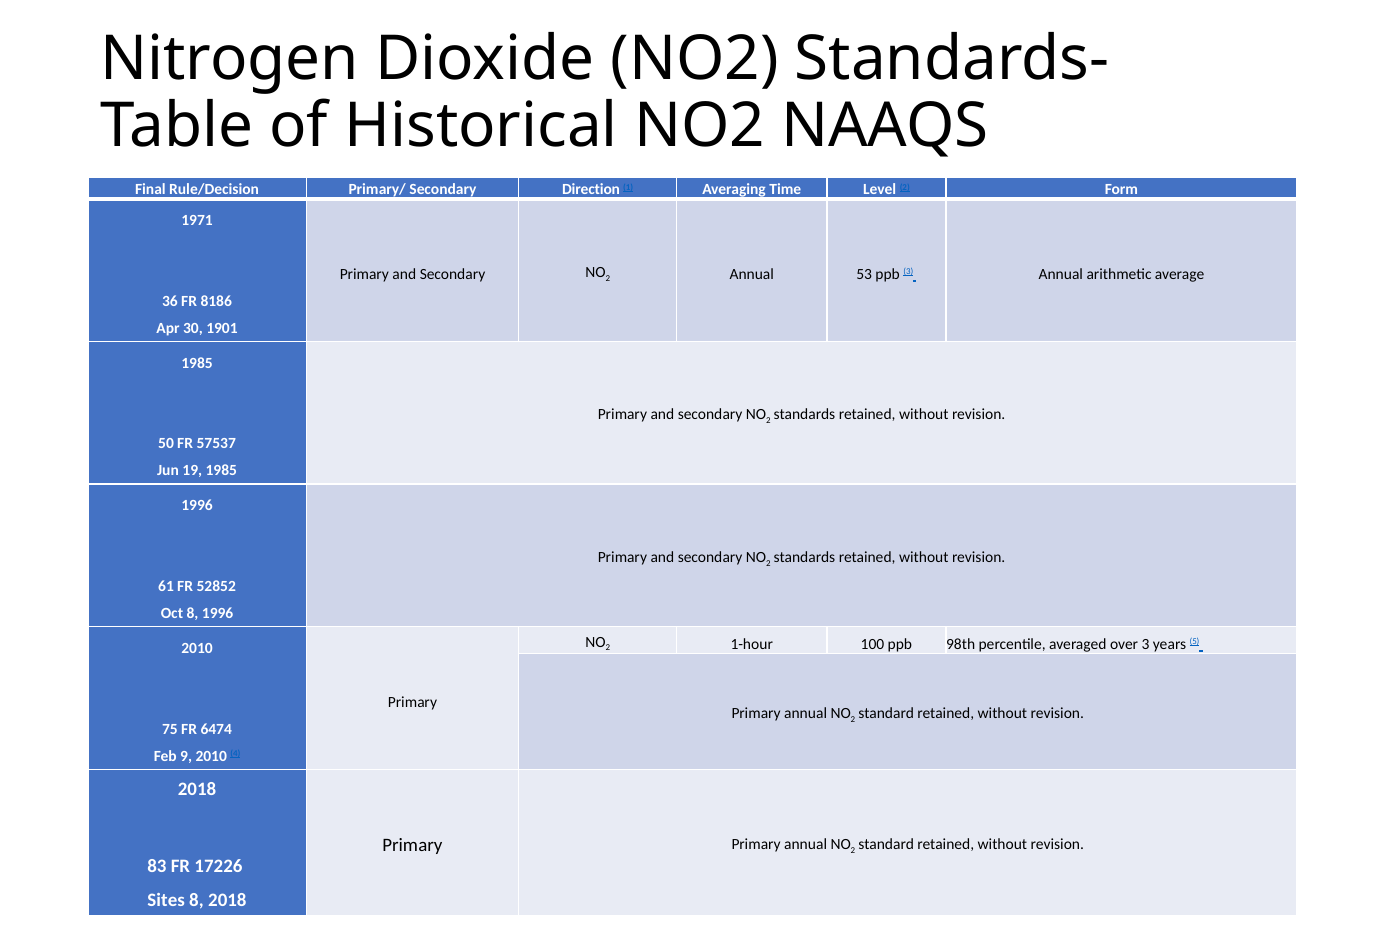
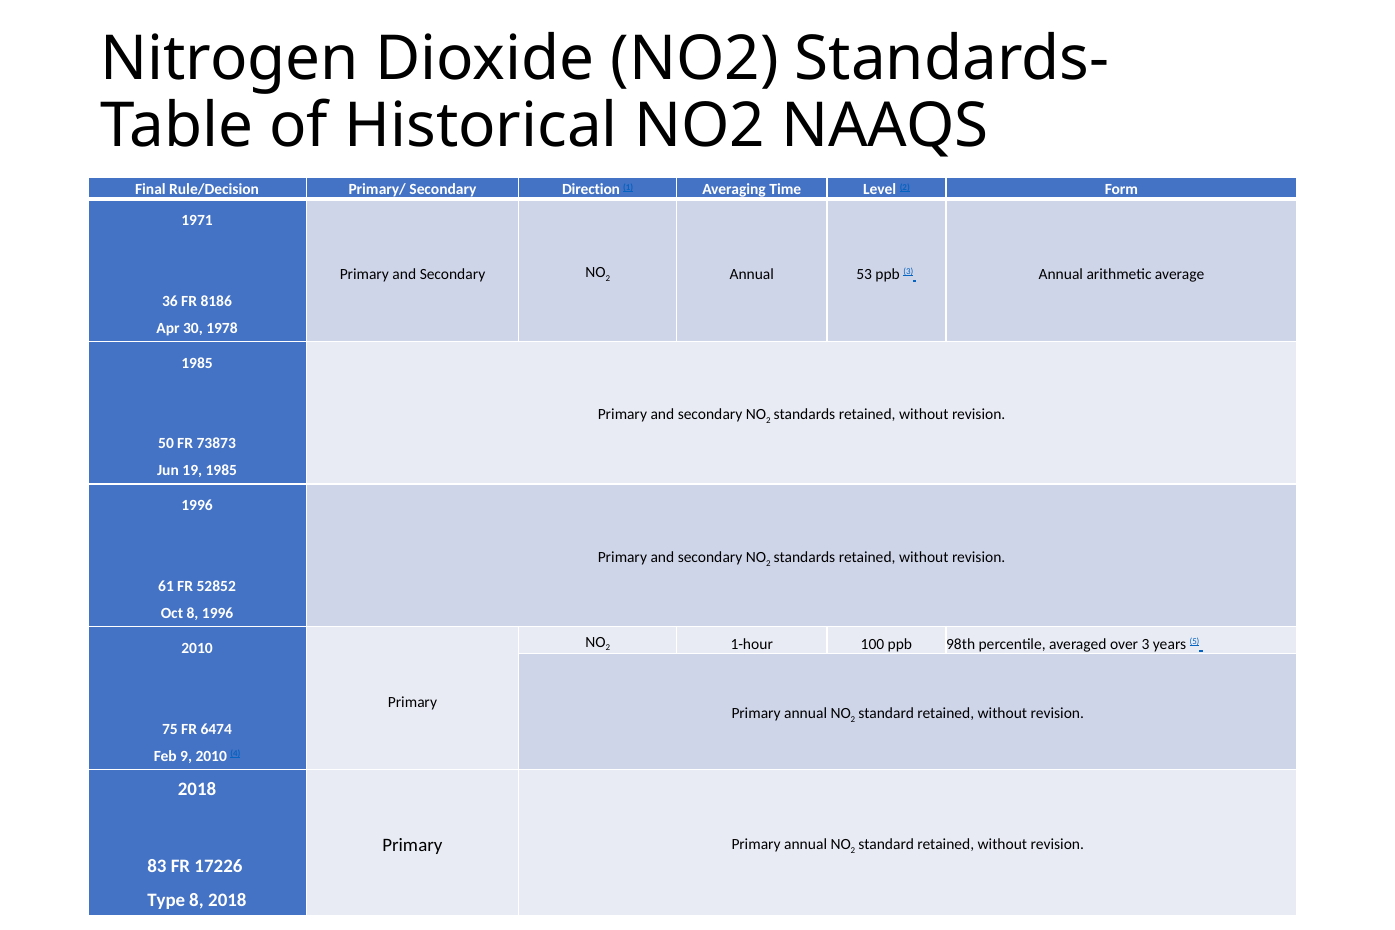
1901: 1901 -> 1978 (222, 328)
57537: 57537 -> 73873 (216, 444)
Sites: Sites -> Type (166, 900)
